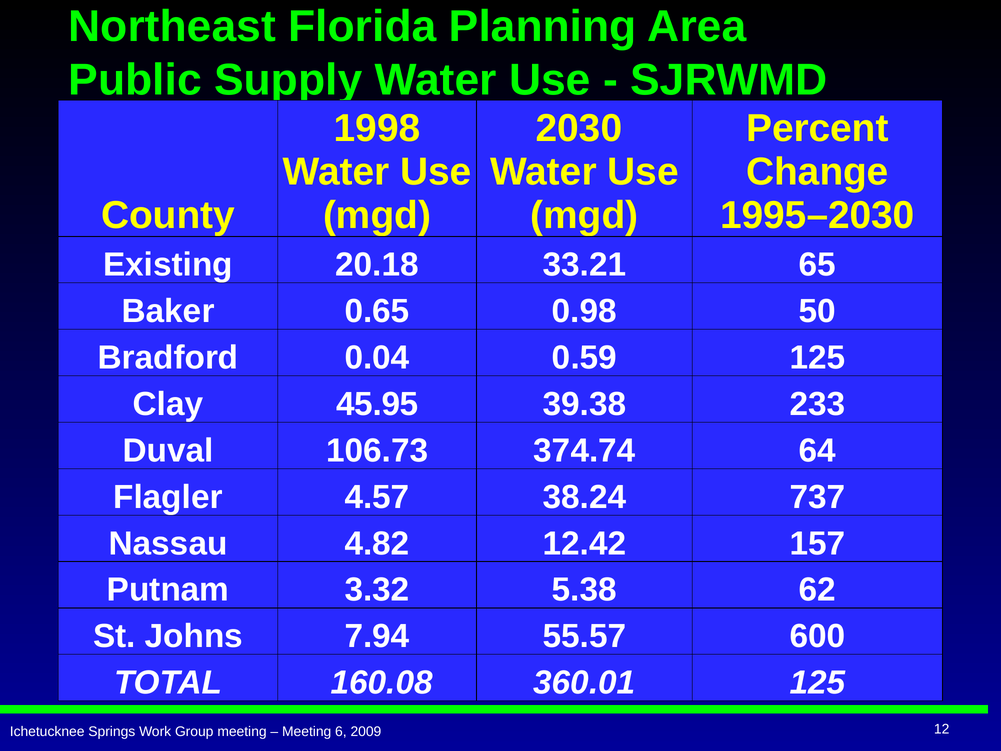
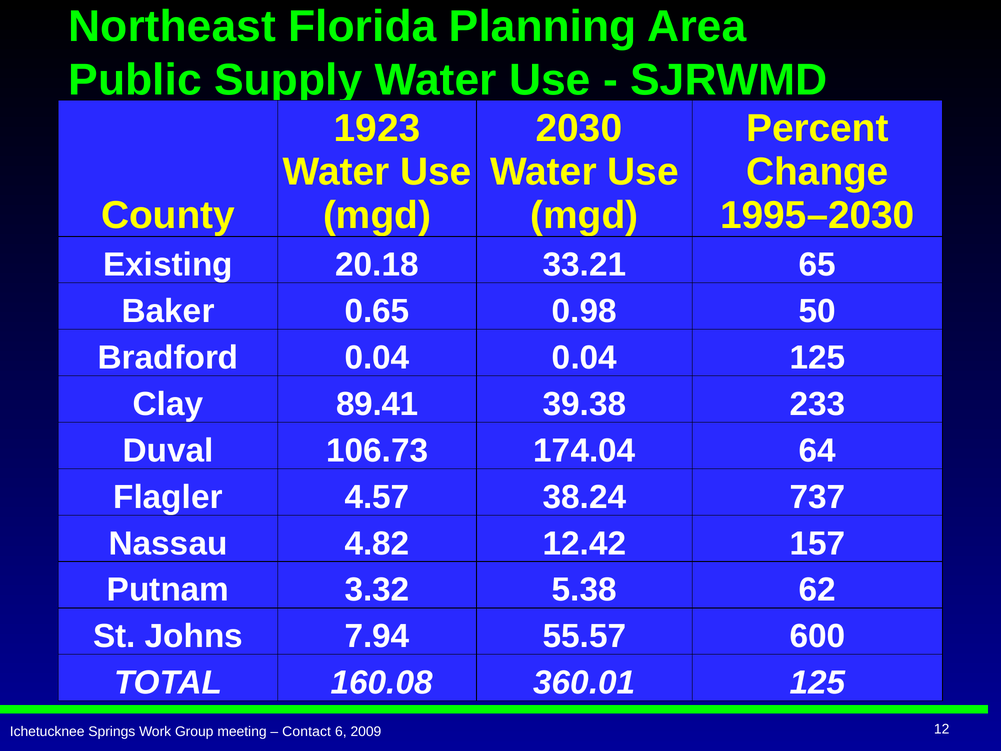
1998: 1998 -> 1923 (377, 129)
0.04 0.59: 0.59 -> 0.04 (584, 358)
45.95: 45.95 -> 89.41 (377, 404)
374.74: 374.74 -> 174.04 (584, 450)
Meeting: Meeting -> Contact (307, 732)
